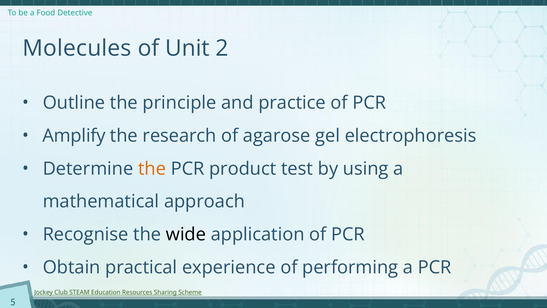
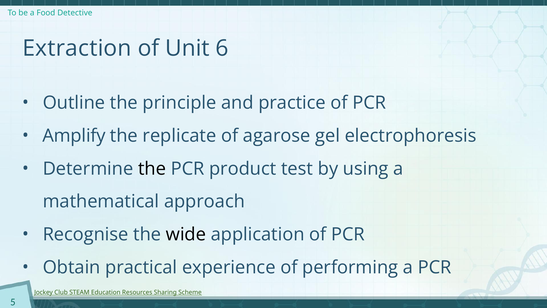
Molecules: Molecules -> Extraction (77, 48)
2: 2 -> 6 (222, 48)
research: research -> replicate (179, 136)
the colour: orange -> black (152, 168)
